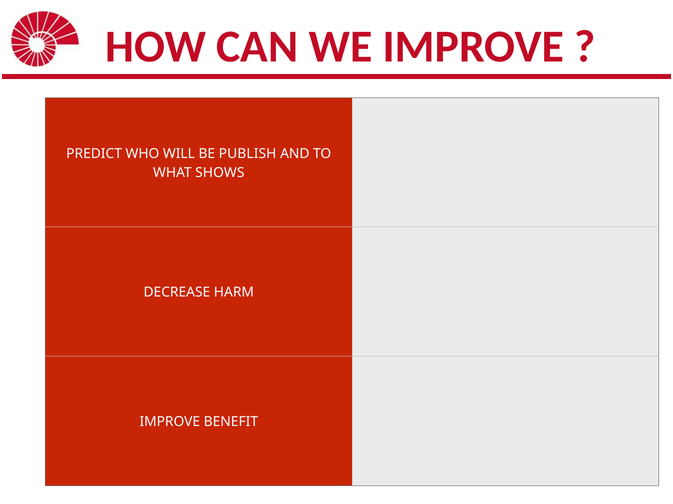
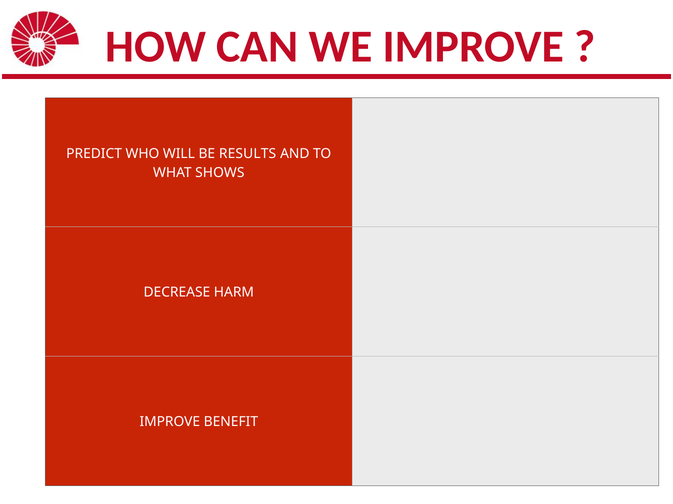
PUBLISH: PUBLISH -> RESULTS (248, 154)
